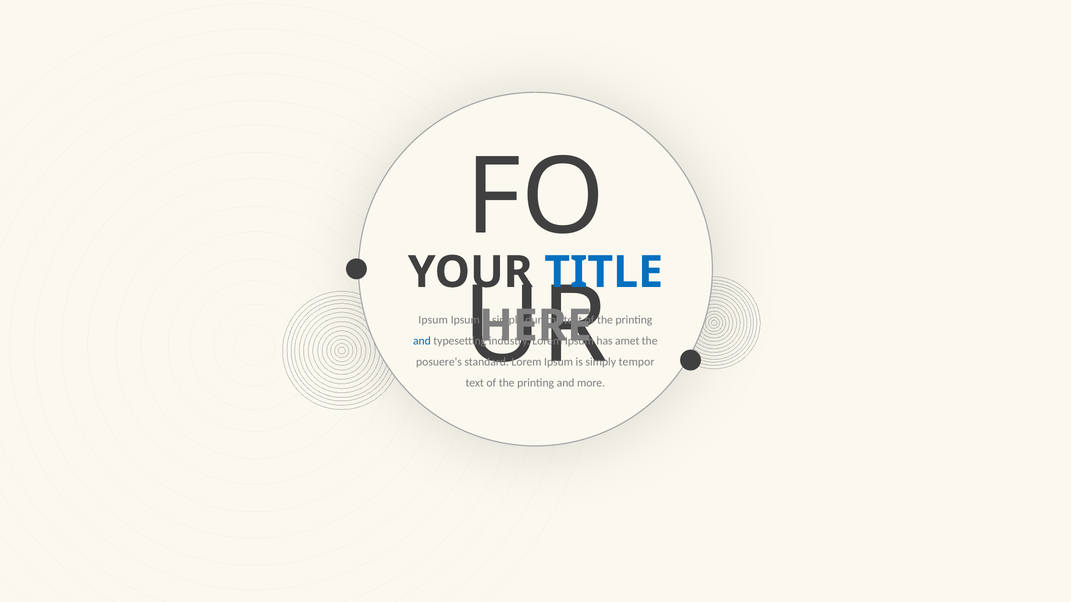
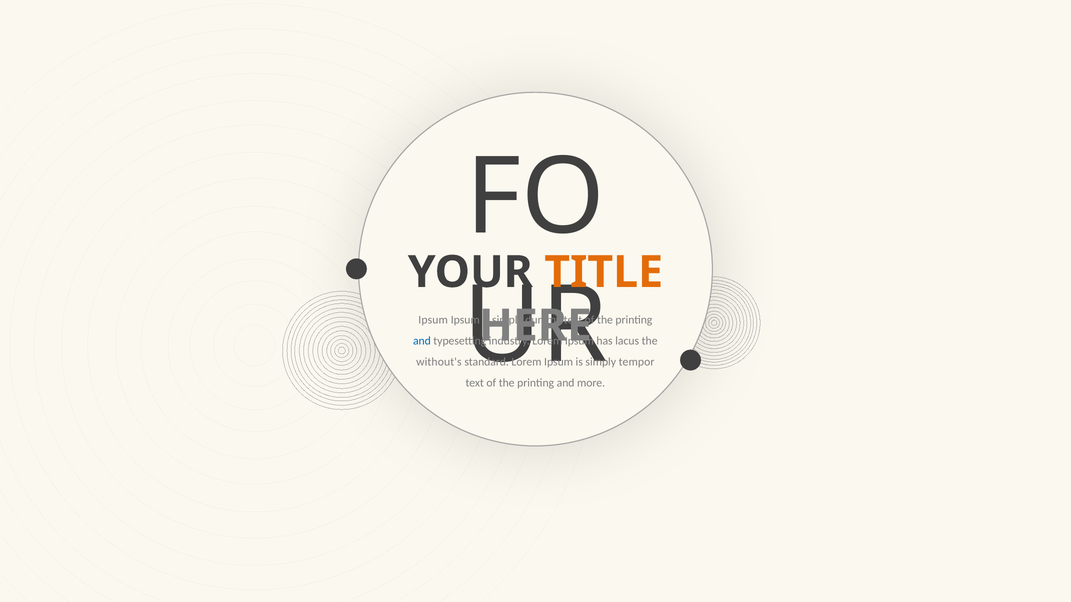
TITLE colour: blue -> orange (604, 272)
amet: amet -> lacus (627, 341)
posuere's: posuere's -> without's (439, 362)
